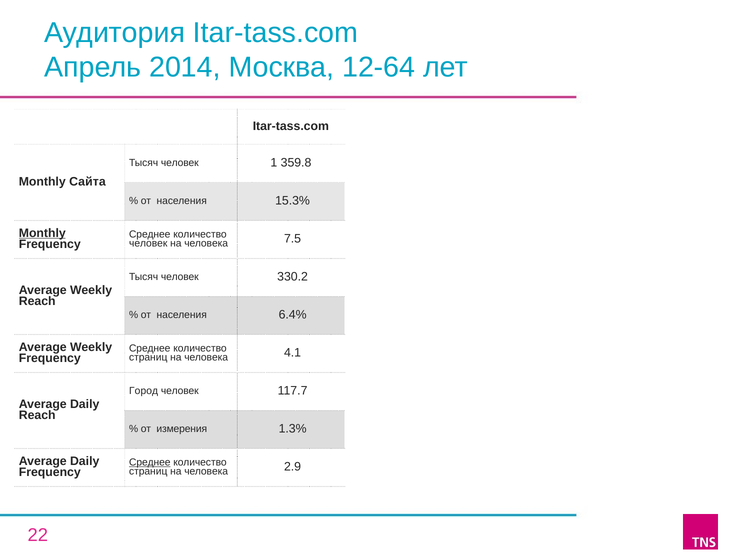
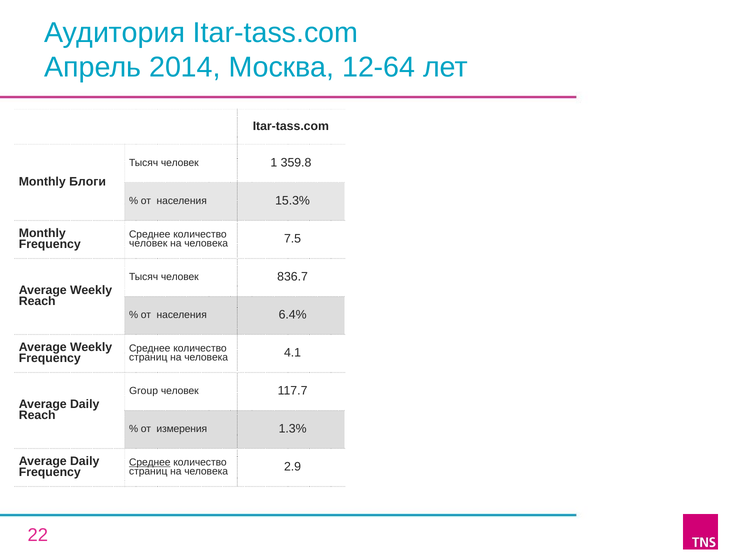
Сайта: Сайта -> Блоги (88, 181)
Monthly underline: present -> none (42, 233)
330.2: 330.2 -> 836.7 (293, 276)
Город: Город -> Group (144, 391)
